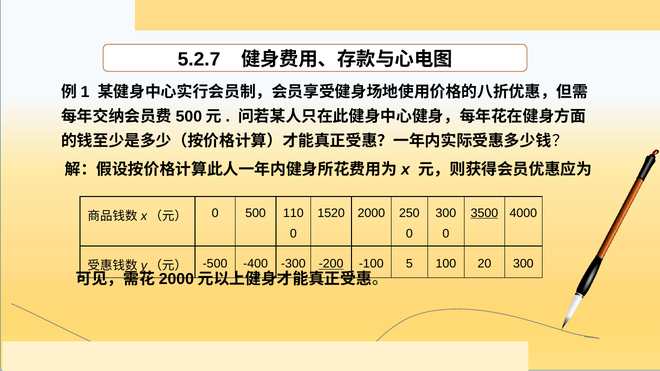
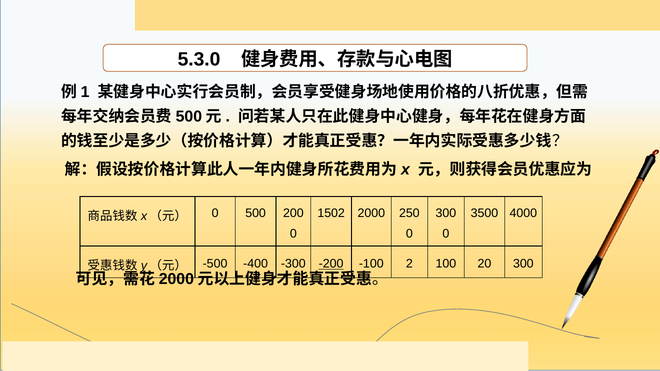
5.2.7: 5.2.7 -> 5.3.0 (199, 59)
1520: 1520 -> 1502 (331, 213)
3500 underline: present -> none (484, 213)
110: 110 -> 200 (293, 213)
5: 5 -> 2 (409, 264)
